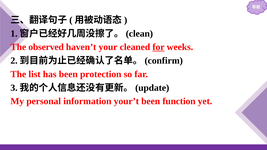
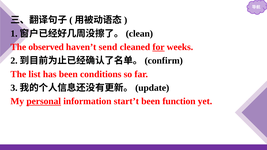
your: your -> send (108, 47)
protection: protection -> conditions (101, 74)
personal underline: none -> present (44, 101)
your’t: your’t -> start’t (126, 101)
